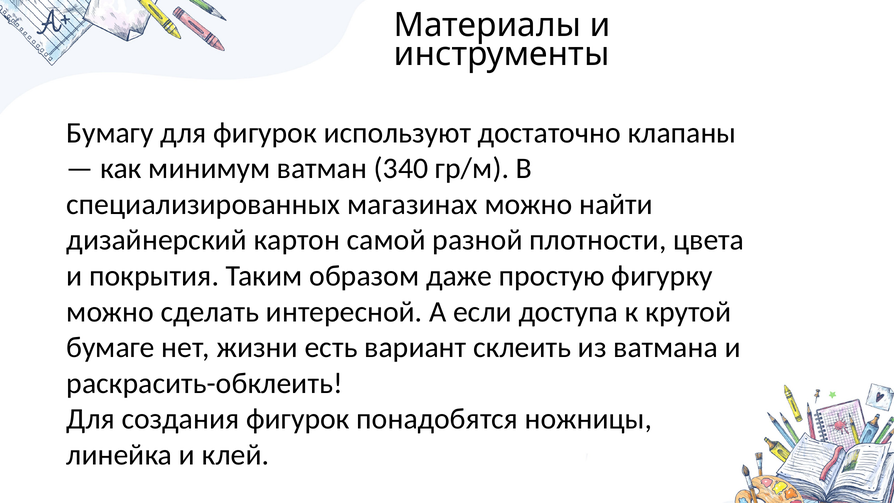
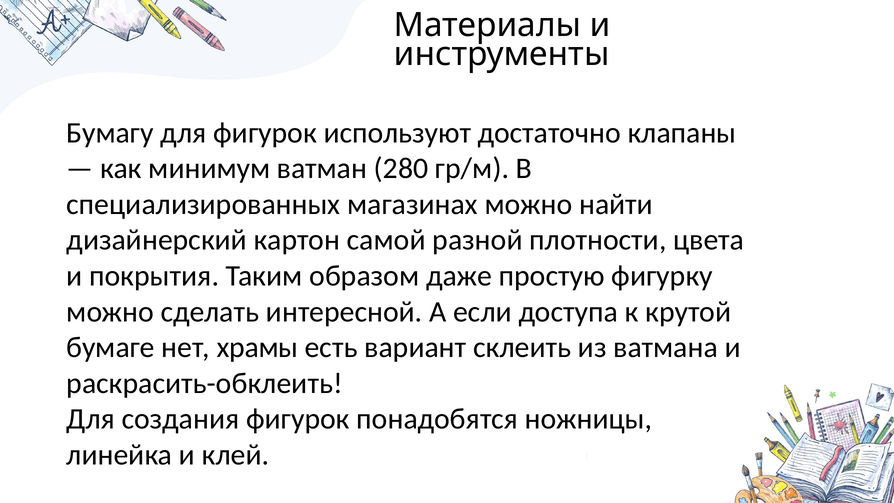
340: 340 -> 280 (401, 169)
жизни: жизни -> храмы (257, 347)
